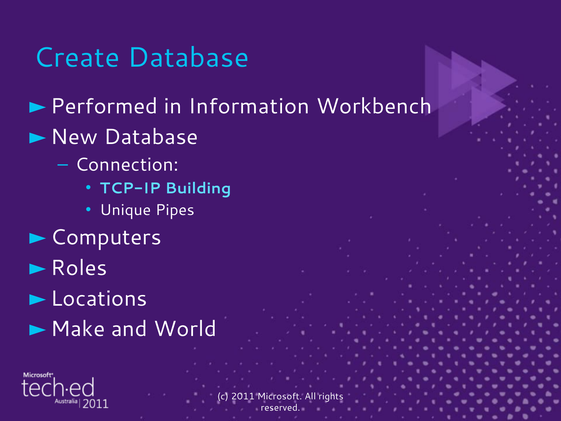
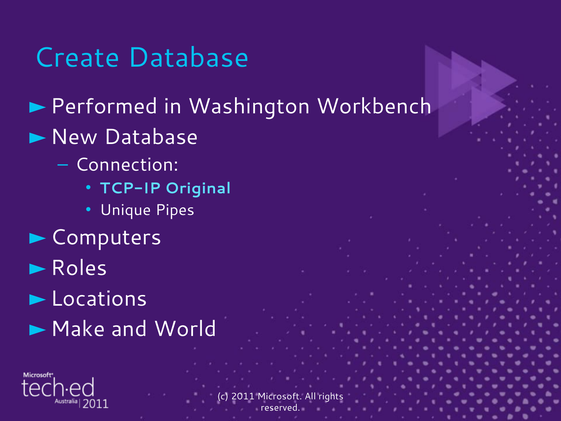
Information: Information -> Washington (249, 106)
Building: Building -> Original (198, 188)
